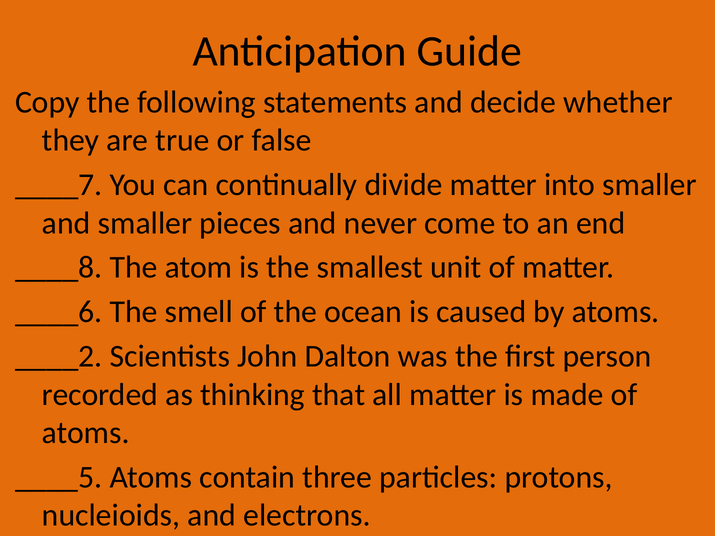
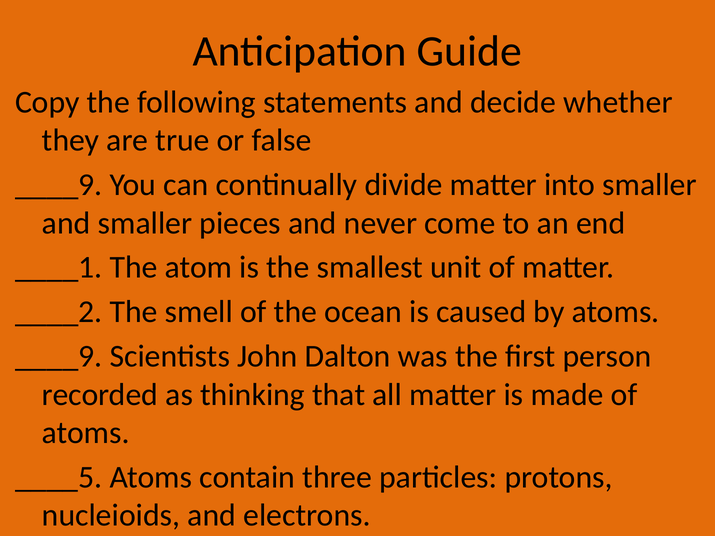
____7: ____7 -> ____9 (59, 185)
____8: ____8 -> ____1 (59, 268)
____6: ____6 -> ____2 (59, 312)
____2: ____2 -> ____9 (59, 357)
